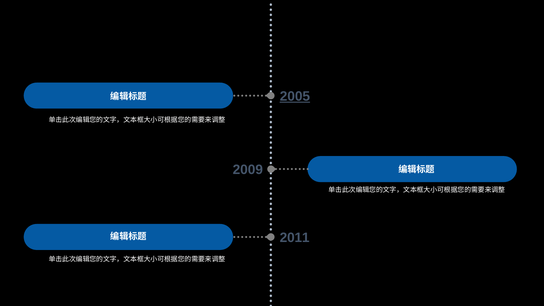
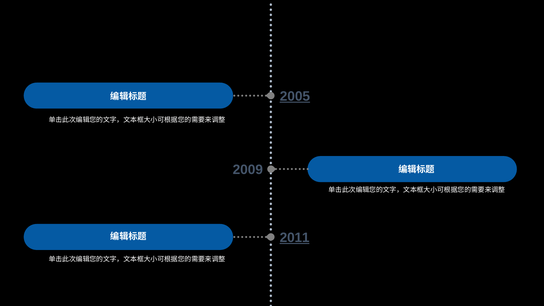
2011 underline: none -> present (295, 238)
